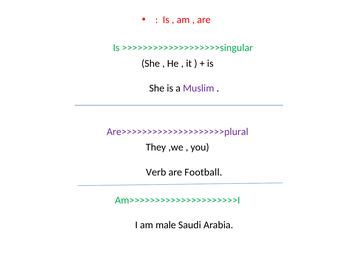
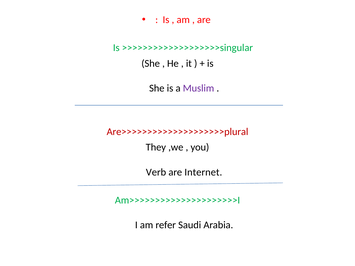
Are>>>>>>>>>>>>>>>>>>>>plural colour: purple -> red (177, 132)
Football: Football -> Internet (203, 172)
male: male -> refer (166, 225)
